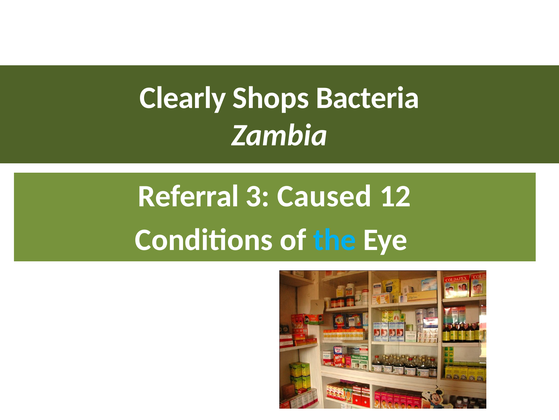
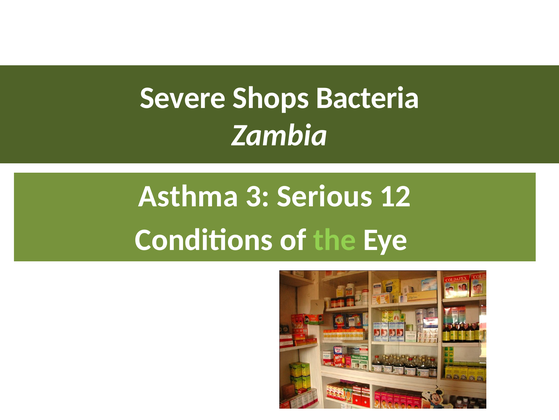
Clearly: Clearly -> Severe (183, 98)
Referral: Referral -> Asthma (188, 196)
Caused: Caused -> Serious (325, 196)
the colour: light blue -> light green (335, 239)
